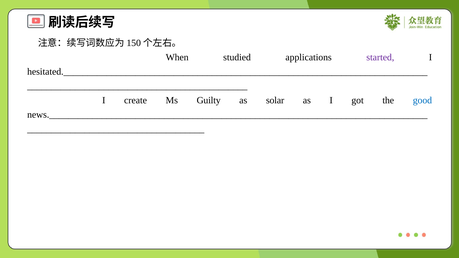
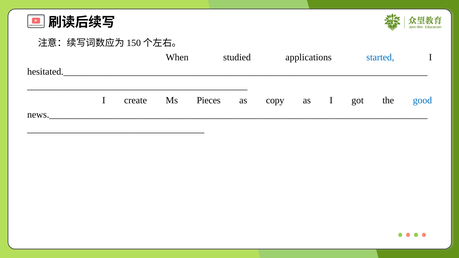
started colour: purple -> blue (380, 57)
Guilty: Guilty -> Pieces (209, 100)
solar: solar -> copy (275, 100)
